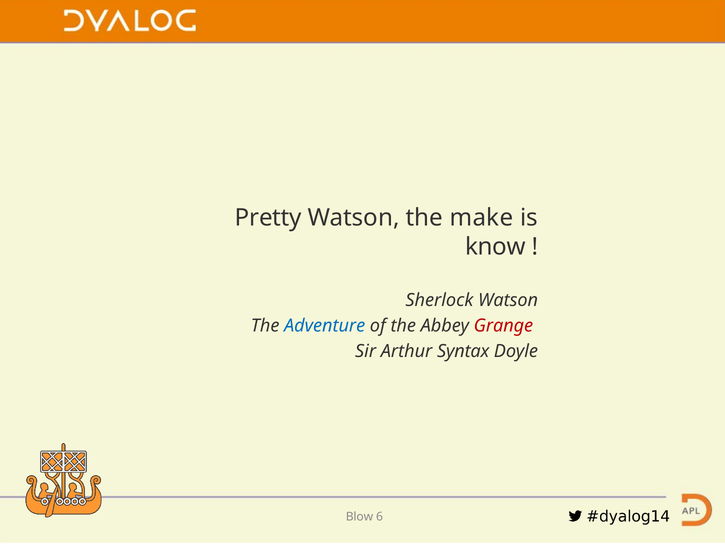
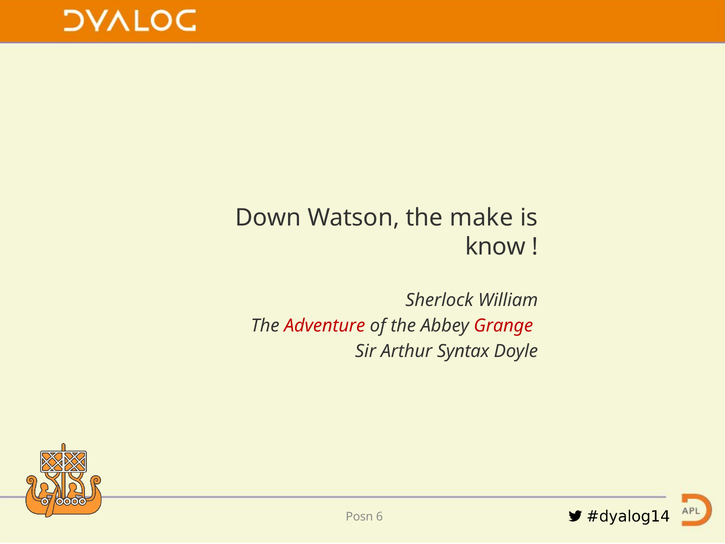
Pretty: Pretty -> Down (268, 217)
Sherlock Watson: Watson -> William (508, 300)
Adventure colour: blue -> red (325, 326)
Blow: Blow -> Posn (359, 517)
